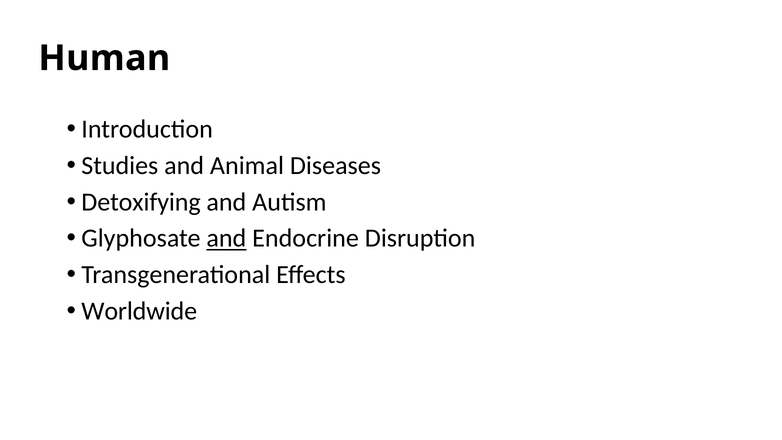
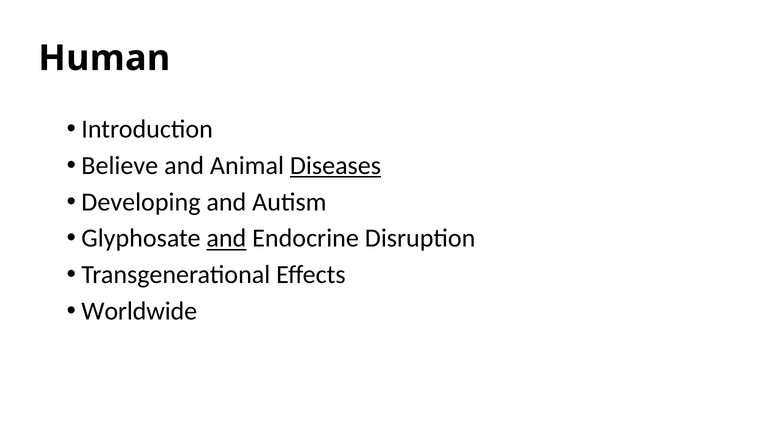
Studies: Studies -> Believe (120, 166)
Diseases underline: none -> present (335, 166)
Detoxifying: Detoxifying -> Developing (141, 202)
